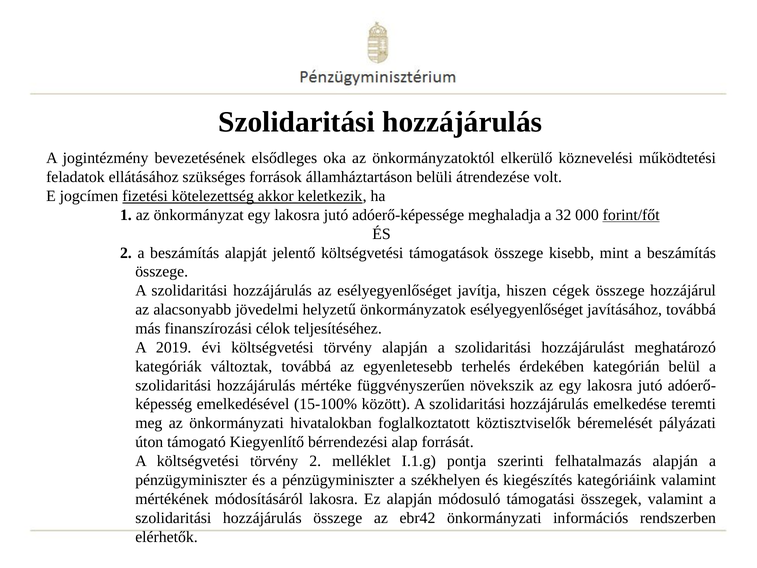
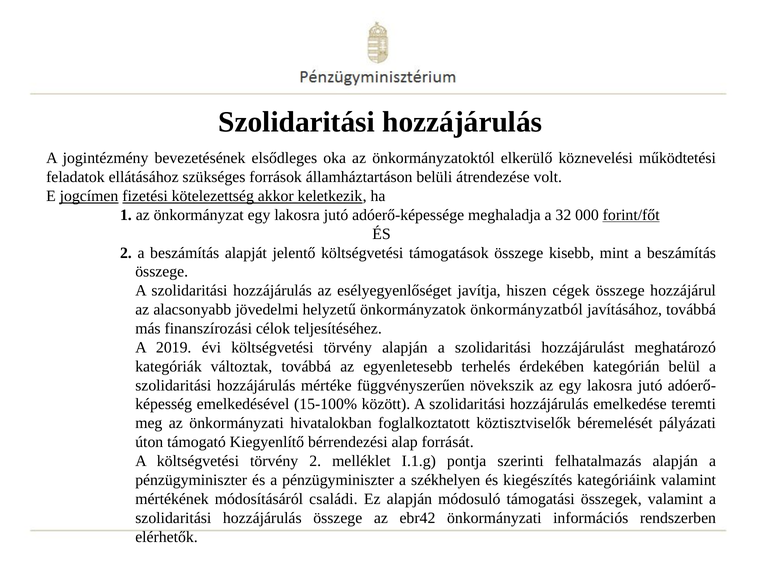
jogcímen underline: none -> present (89, 196)
önkormányzatok esélyegyenlőséget: esélyegyenlőséget -> önkormányzatból (527, 309)
módosításáról lakosra: lakosra -> családi (333, 499)
